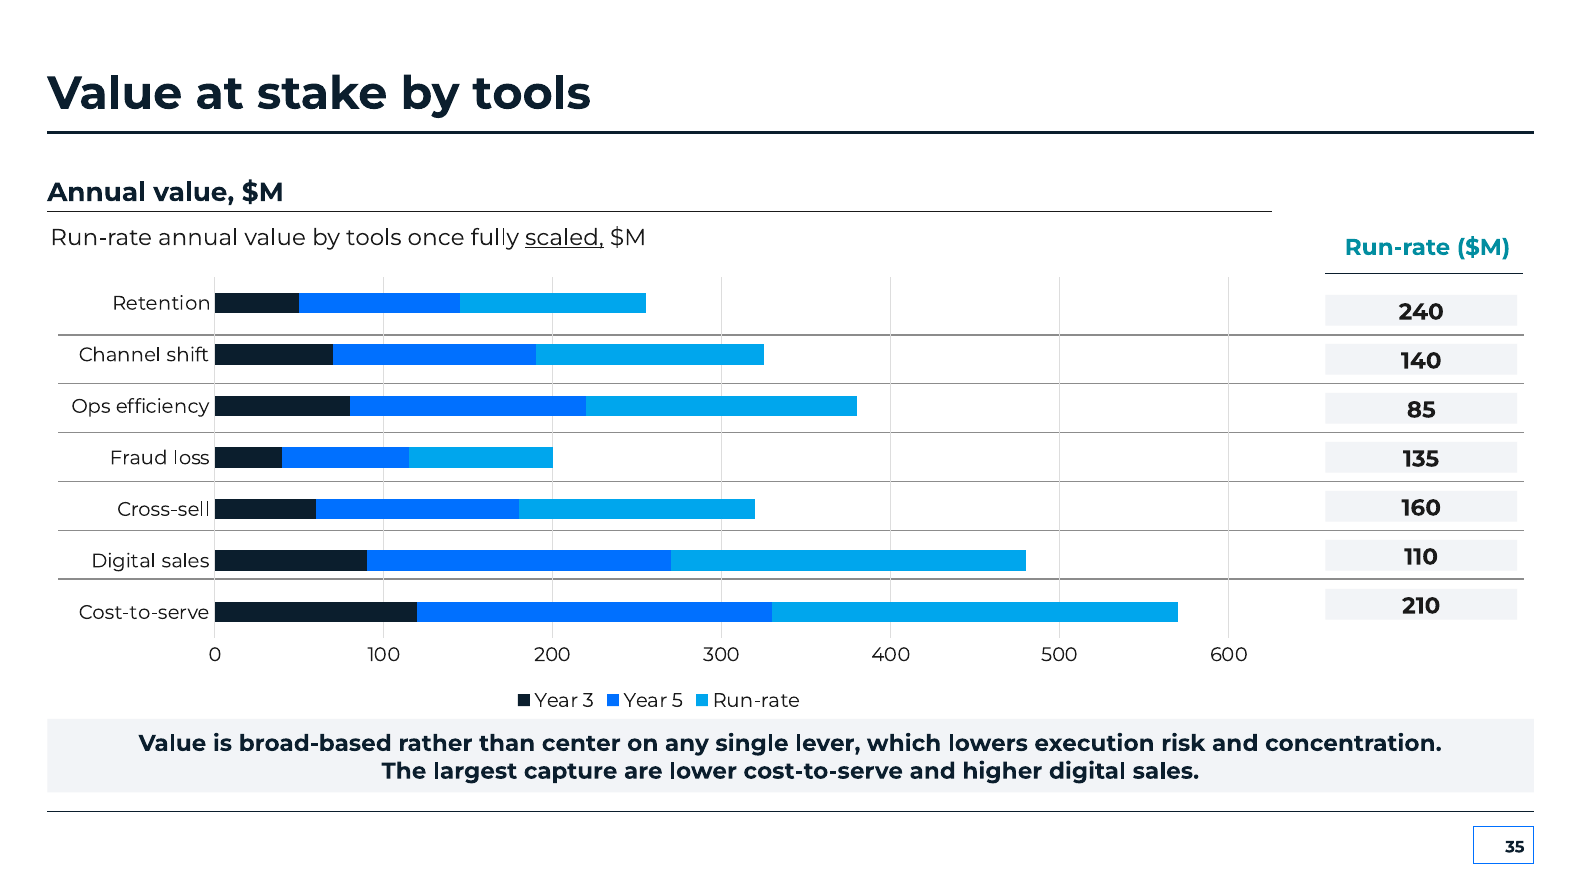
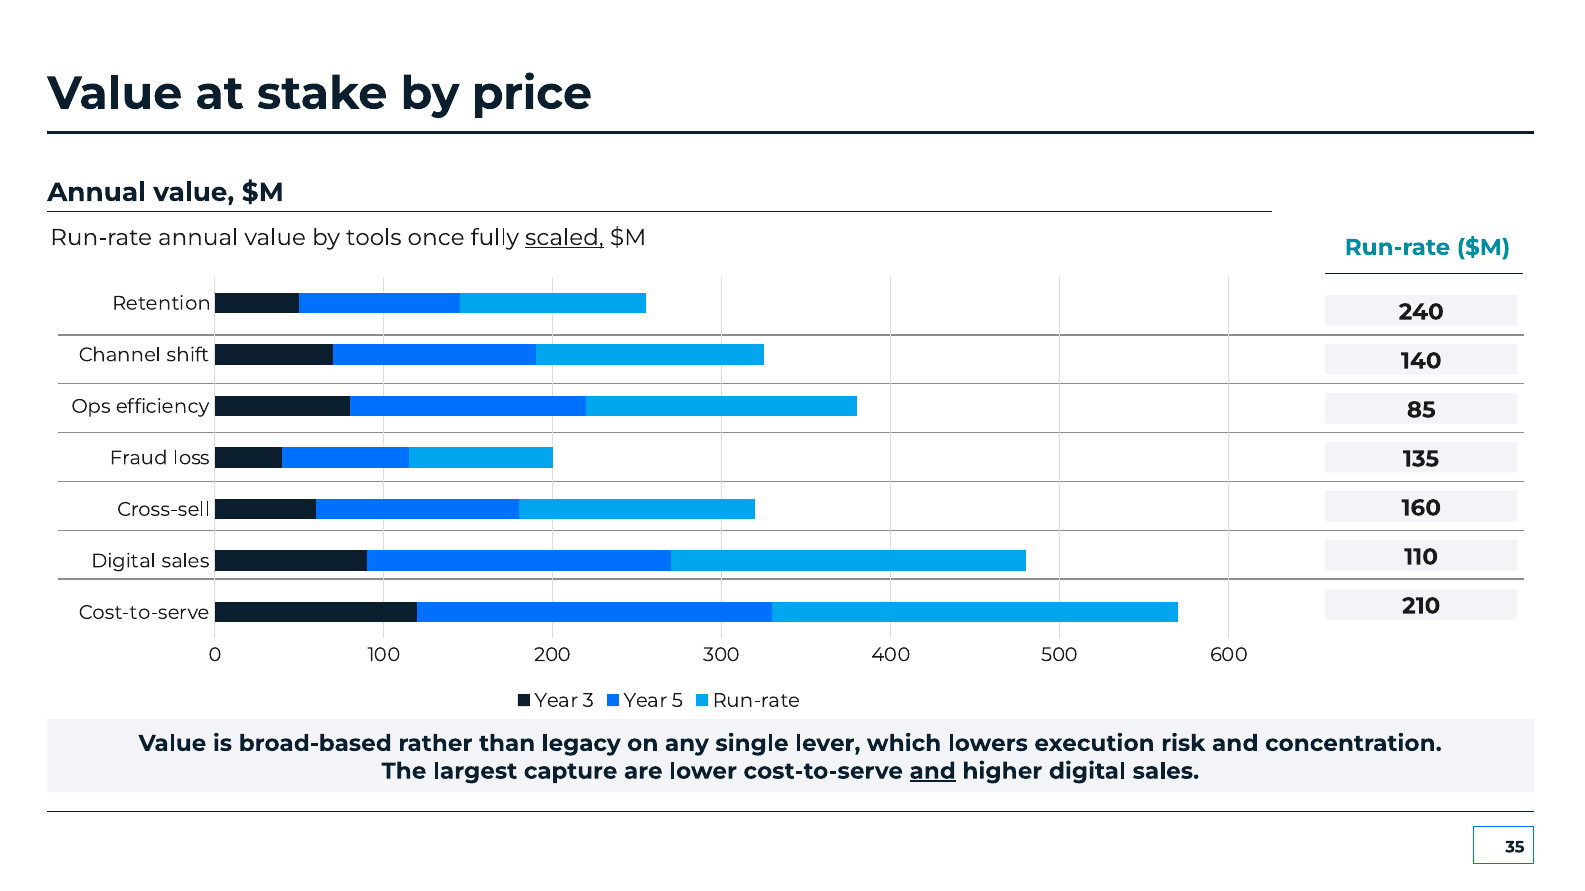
stake by tools: tools -> price (532, 94)
center: center -> legacy (581, 744)
and underline: none -> present (933, 772)
